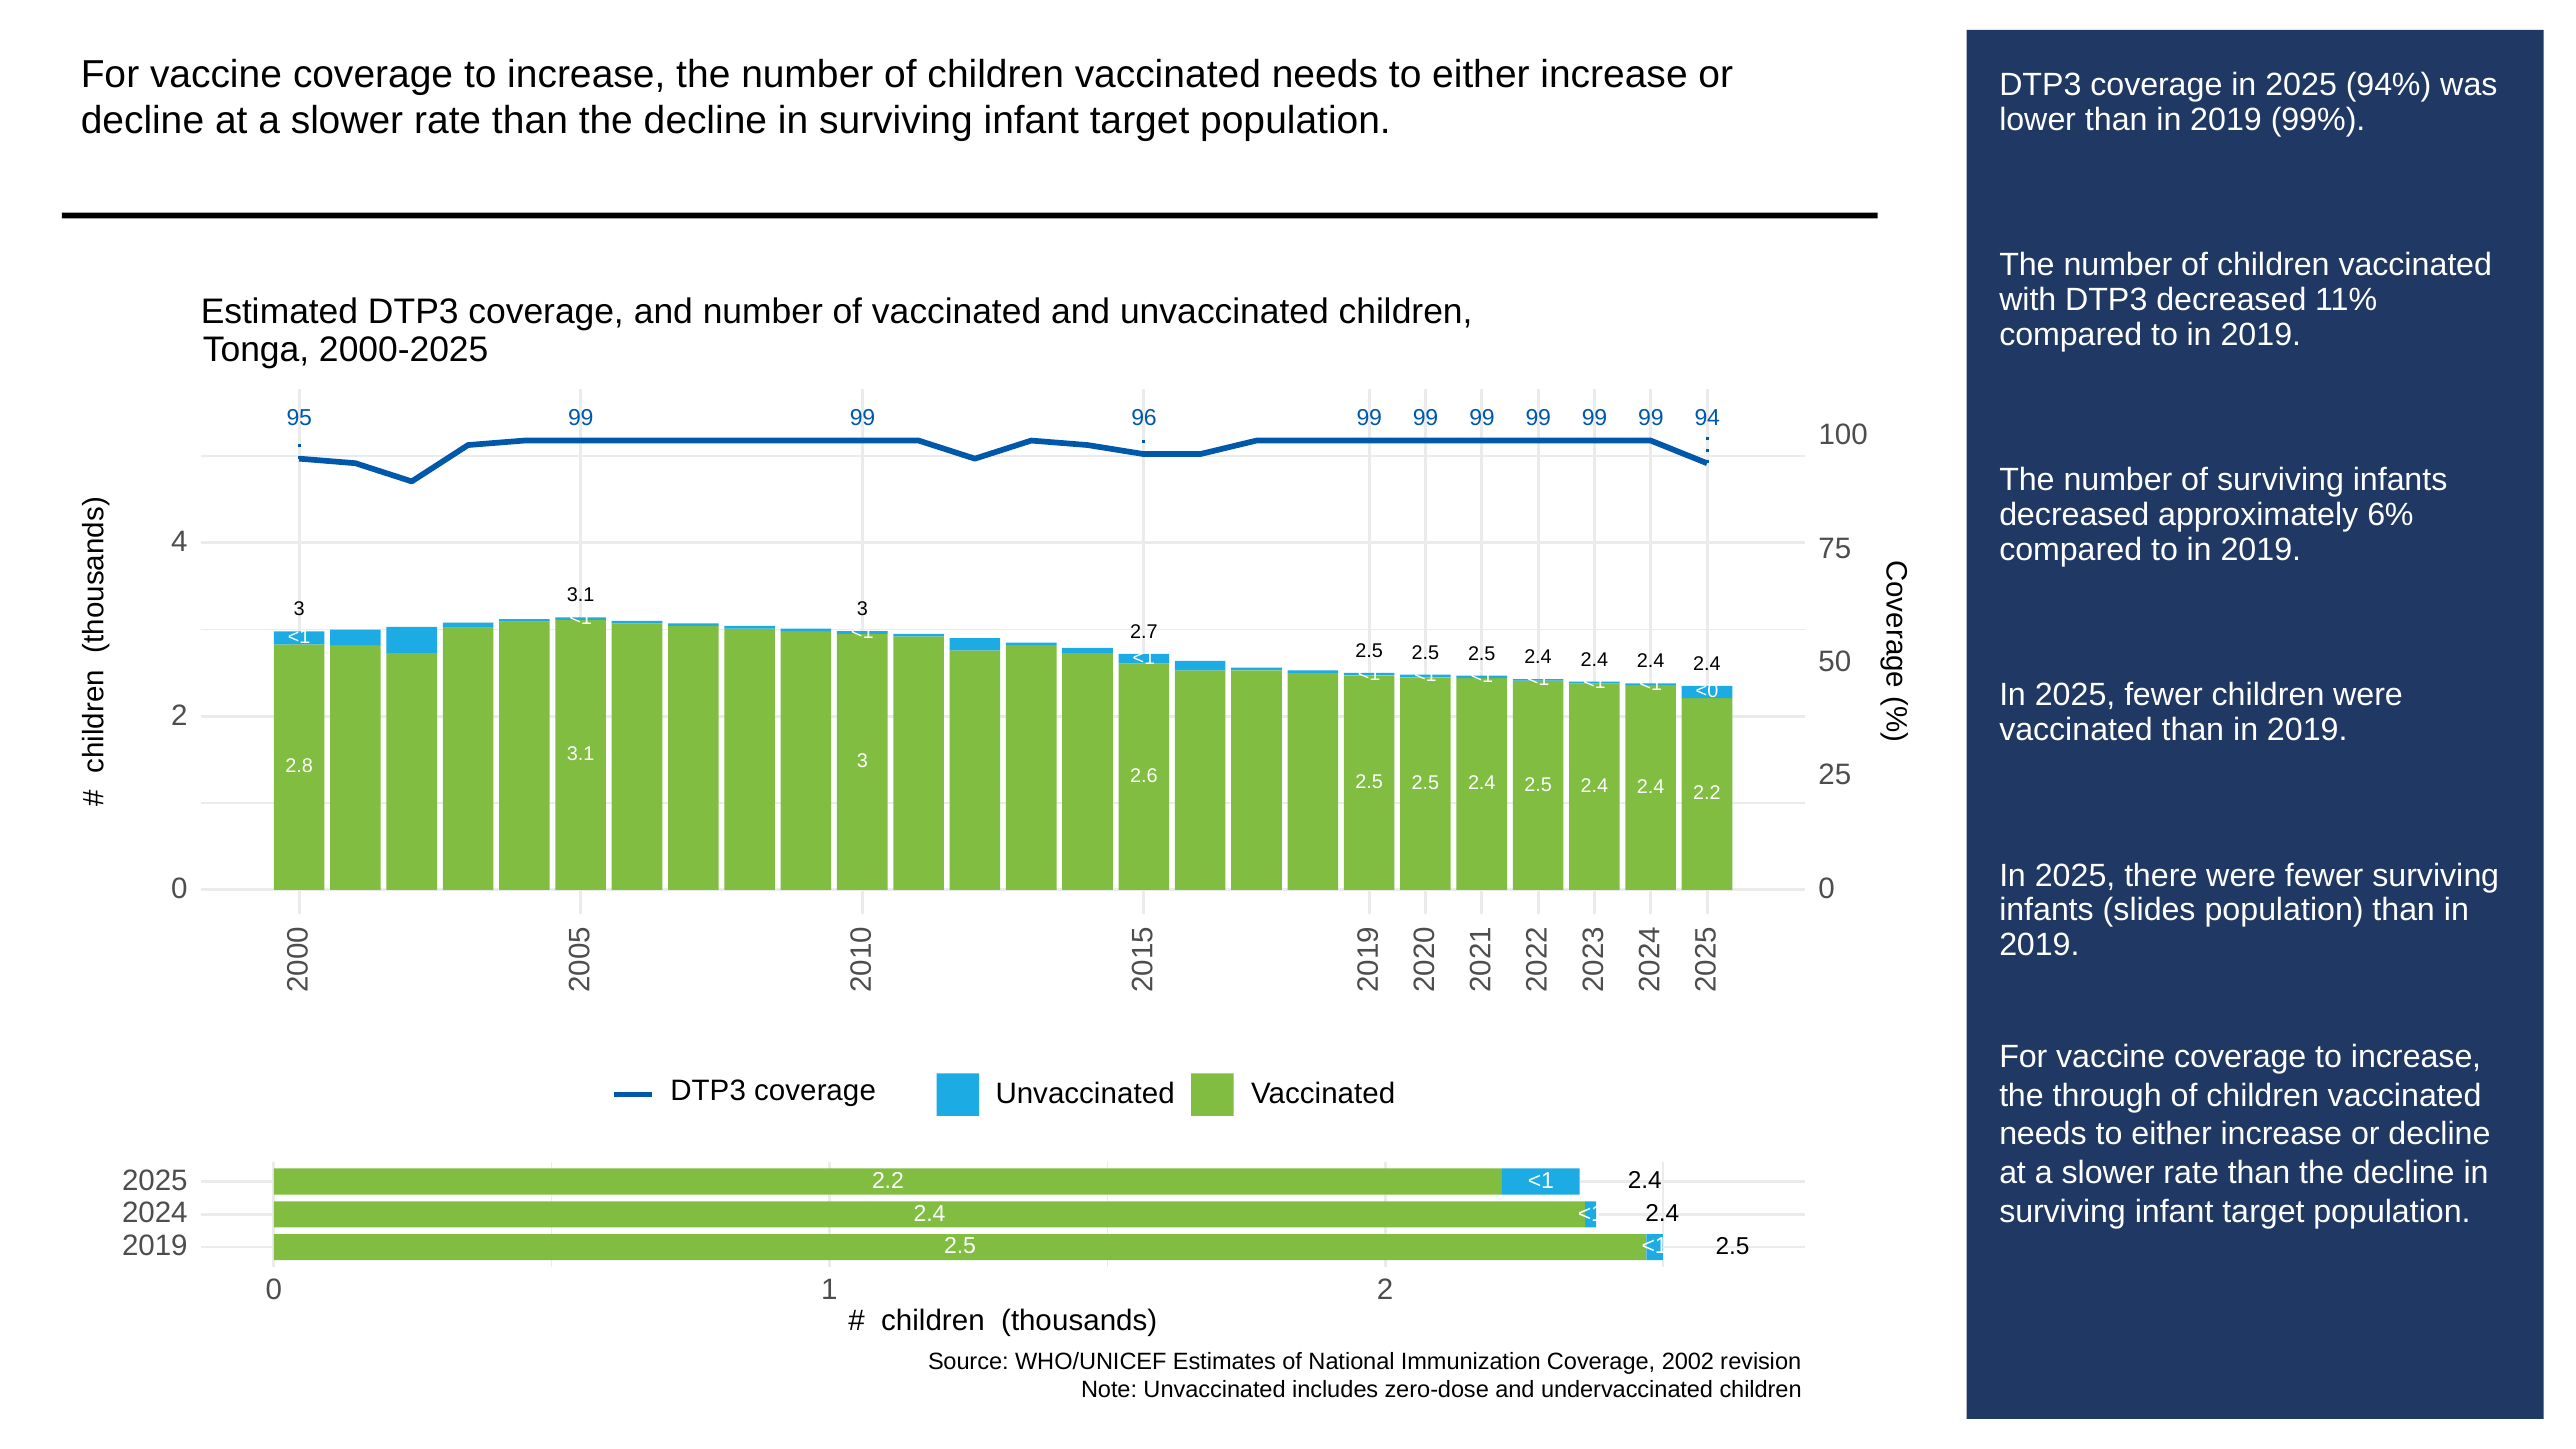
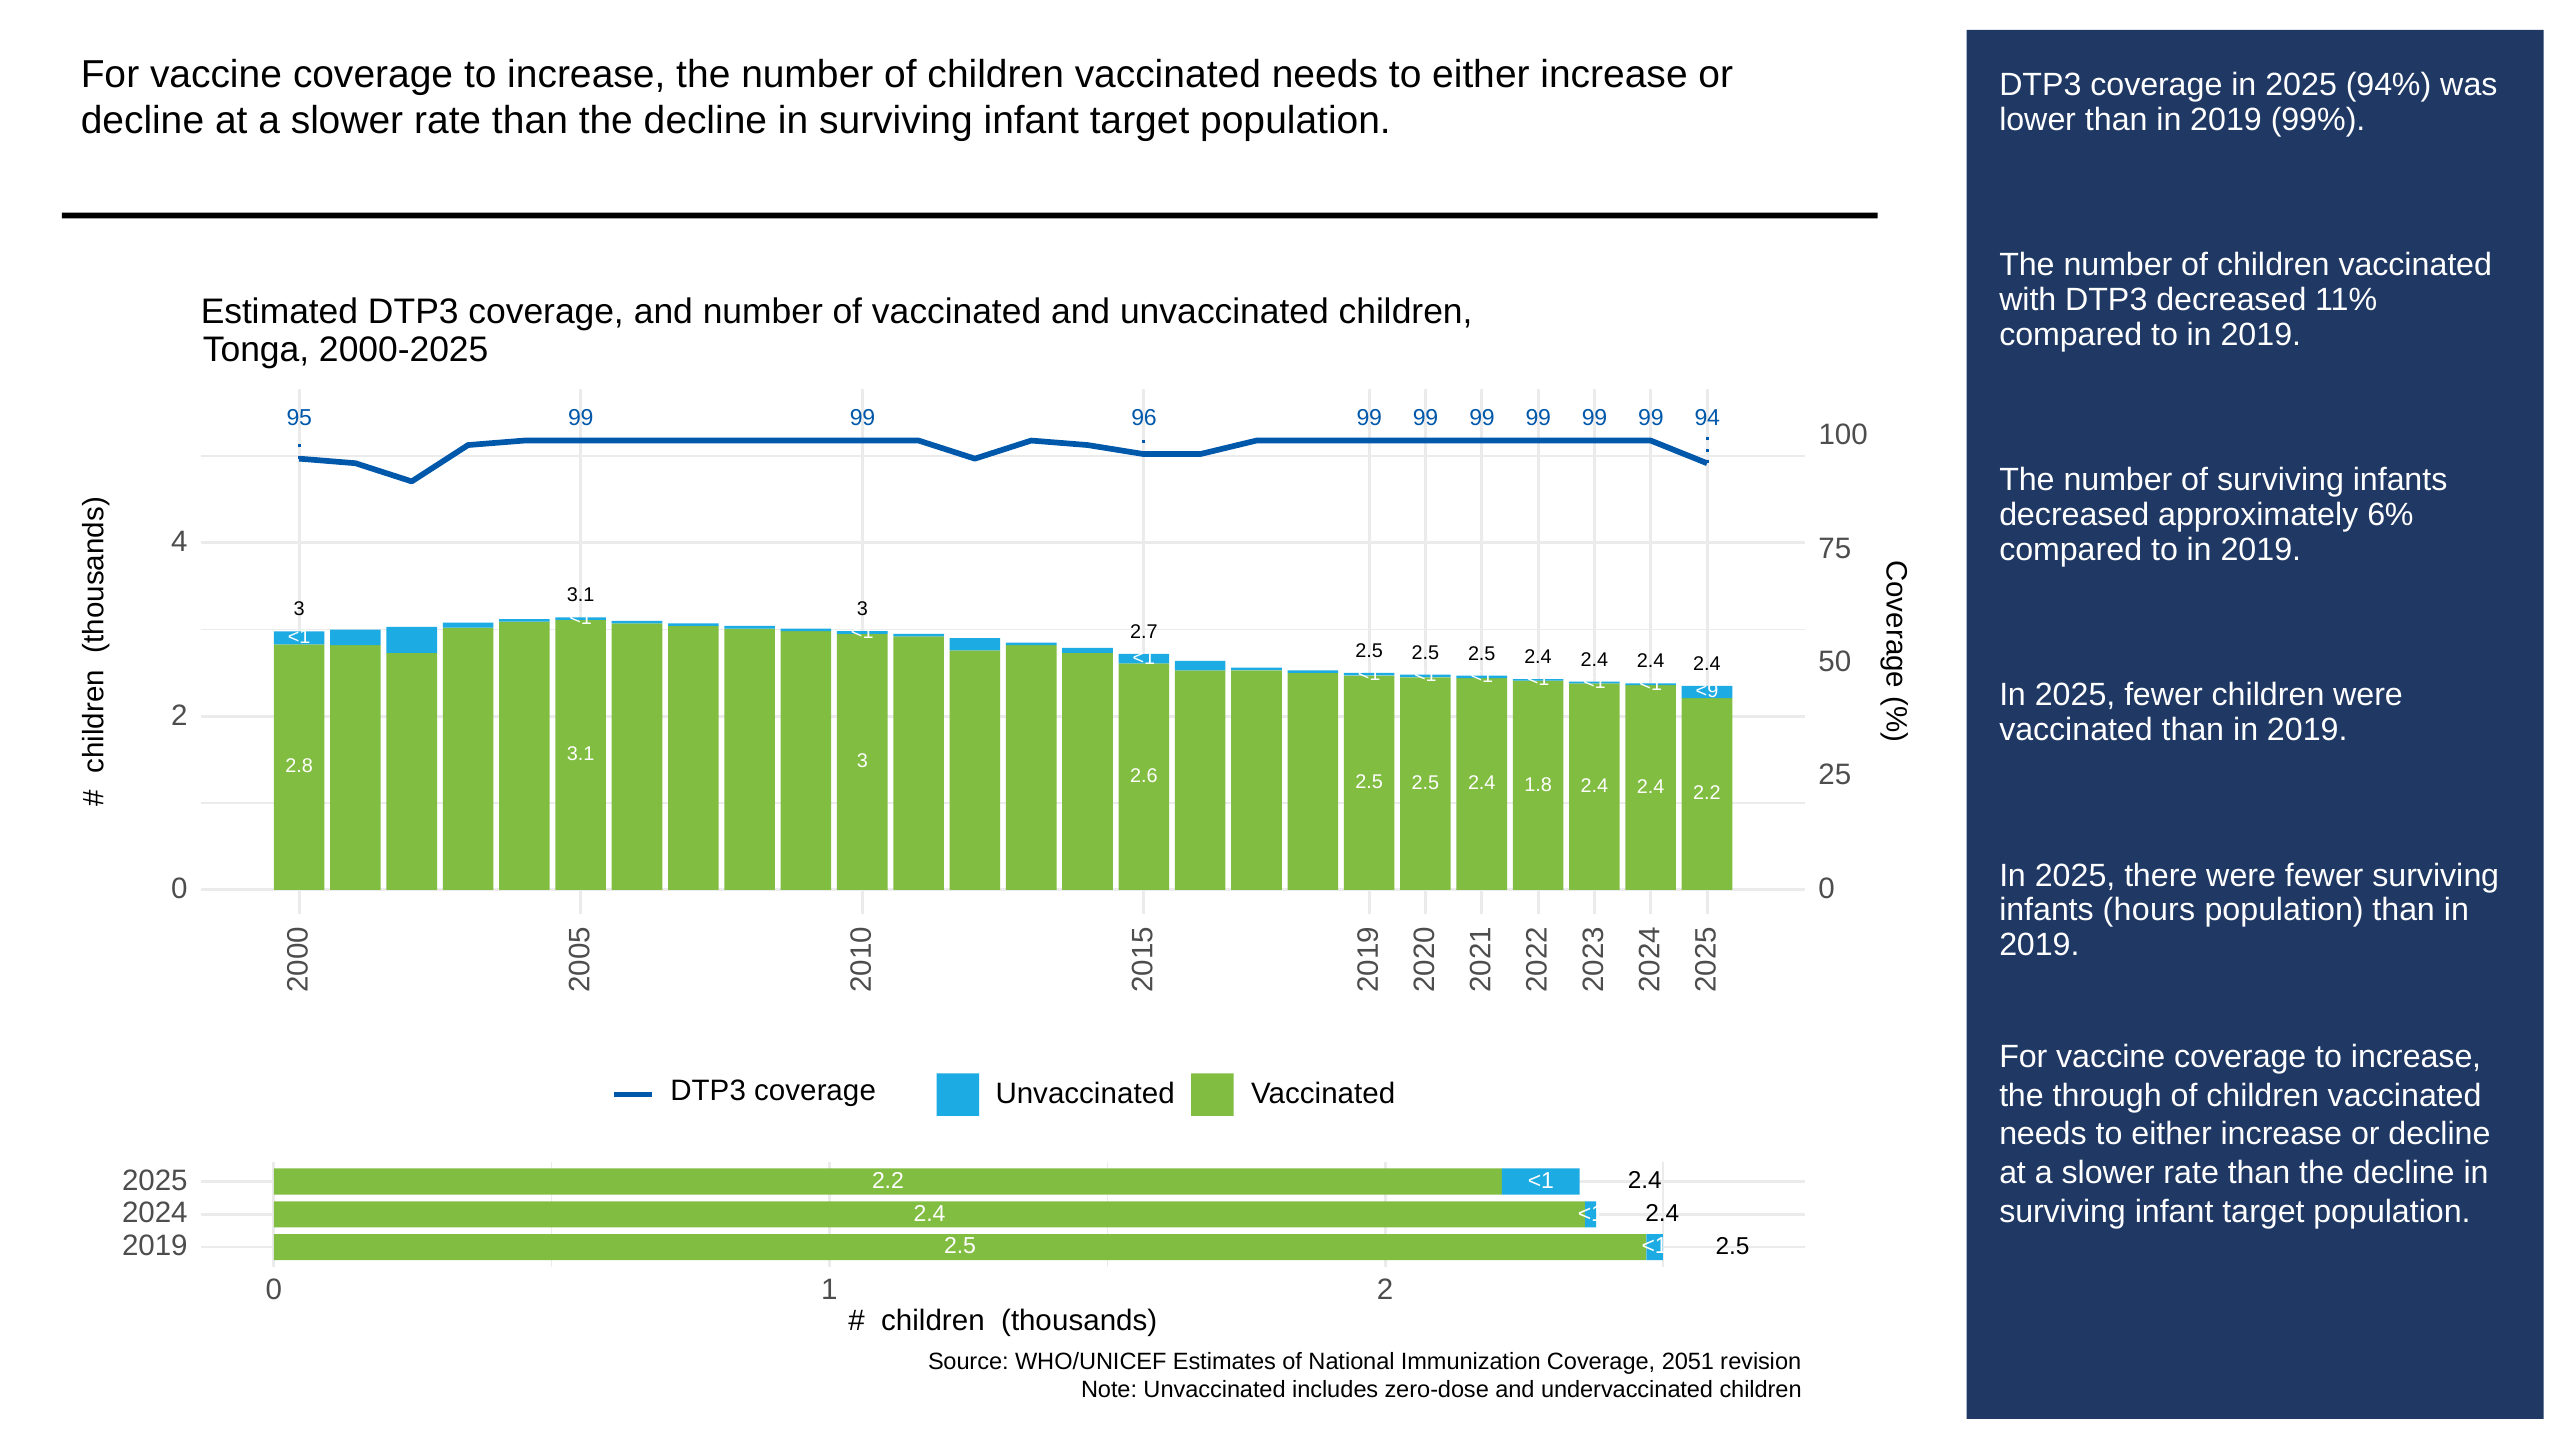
<0: <0 -> <9 (1707, 691)
2.5: 2.5 -> 1.8 (1538, 785)
slides: slides -> hours (2149, 910)
2002: 2002 -> 2051 (1688, 1362)
